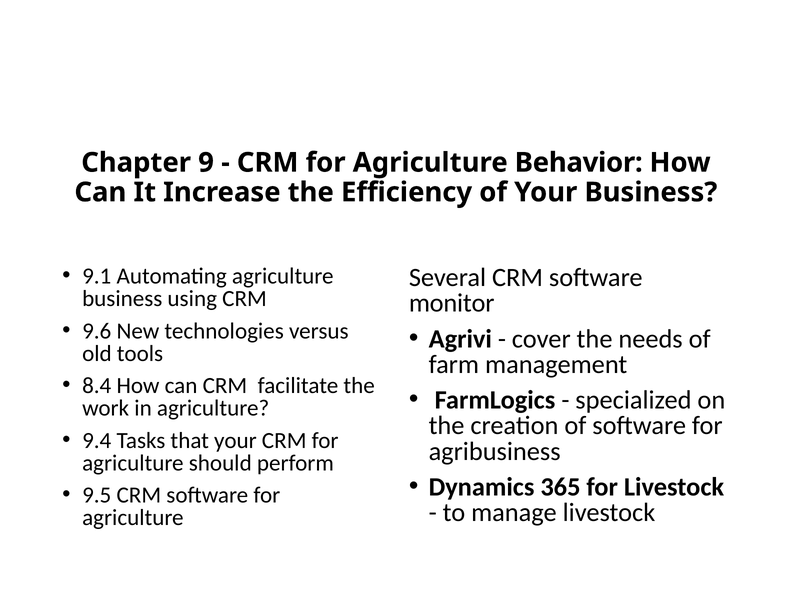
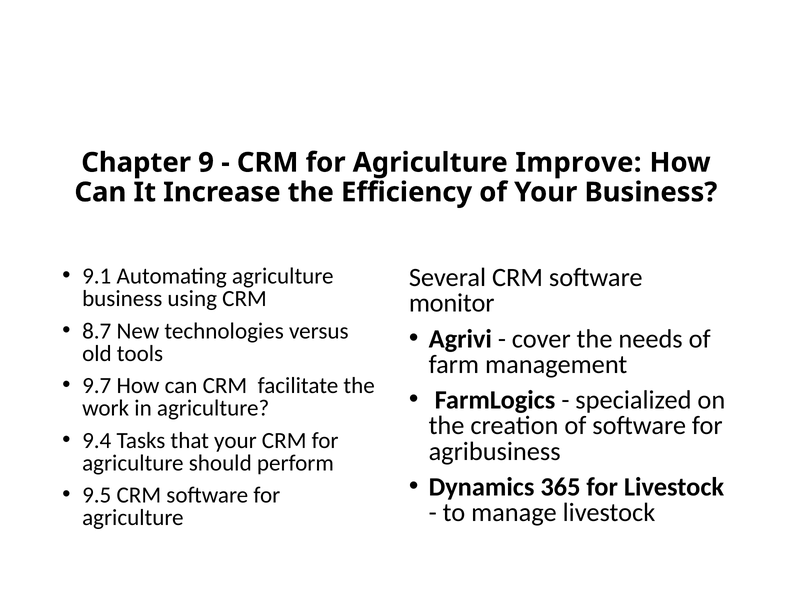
Behavior: Behavior -> Improve (578, 163)
9.6: 9.6 -> 8.7 (97, 331)
8.4: 8.4 -> 9.7 (97, 386)
